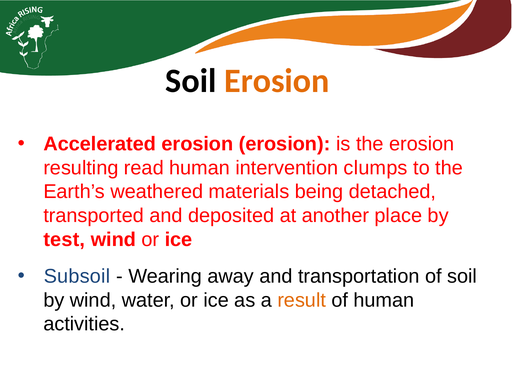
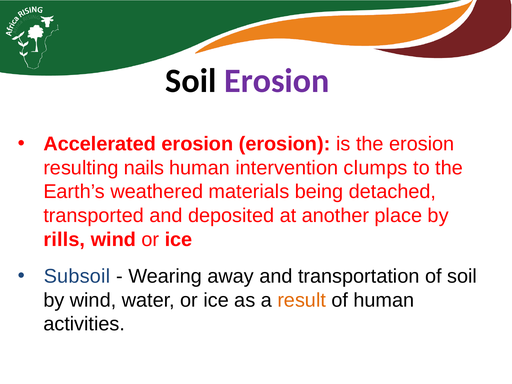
Erosion colour: orange -> purple (277, 81)
read: read -> nails (144, 168)
test: test -> rills (64, 239)
